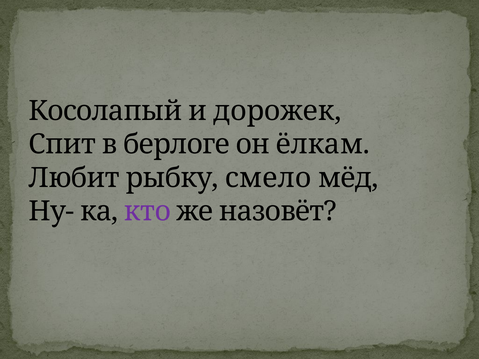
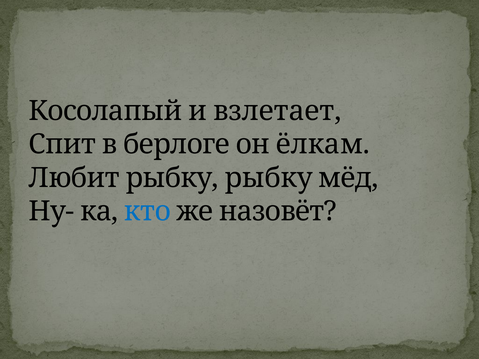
дорожек: дорожек -> взлетает (277, 111)
рыбку смело: смело -> рыбку (269, 178)
кто colour: purple -> blue (147, 211)
